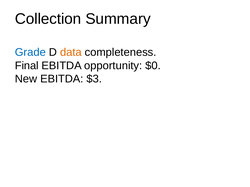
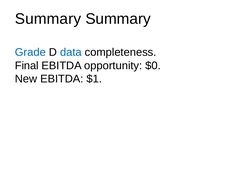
Collection: Collection -> Summary (48, 19)
data colour: orange -> blue (71, 52)
$3: $3 -> $1 (94, 79)
